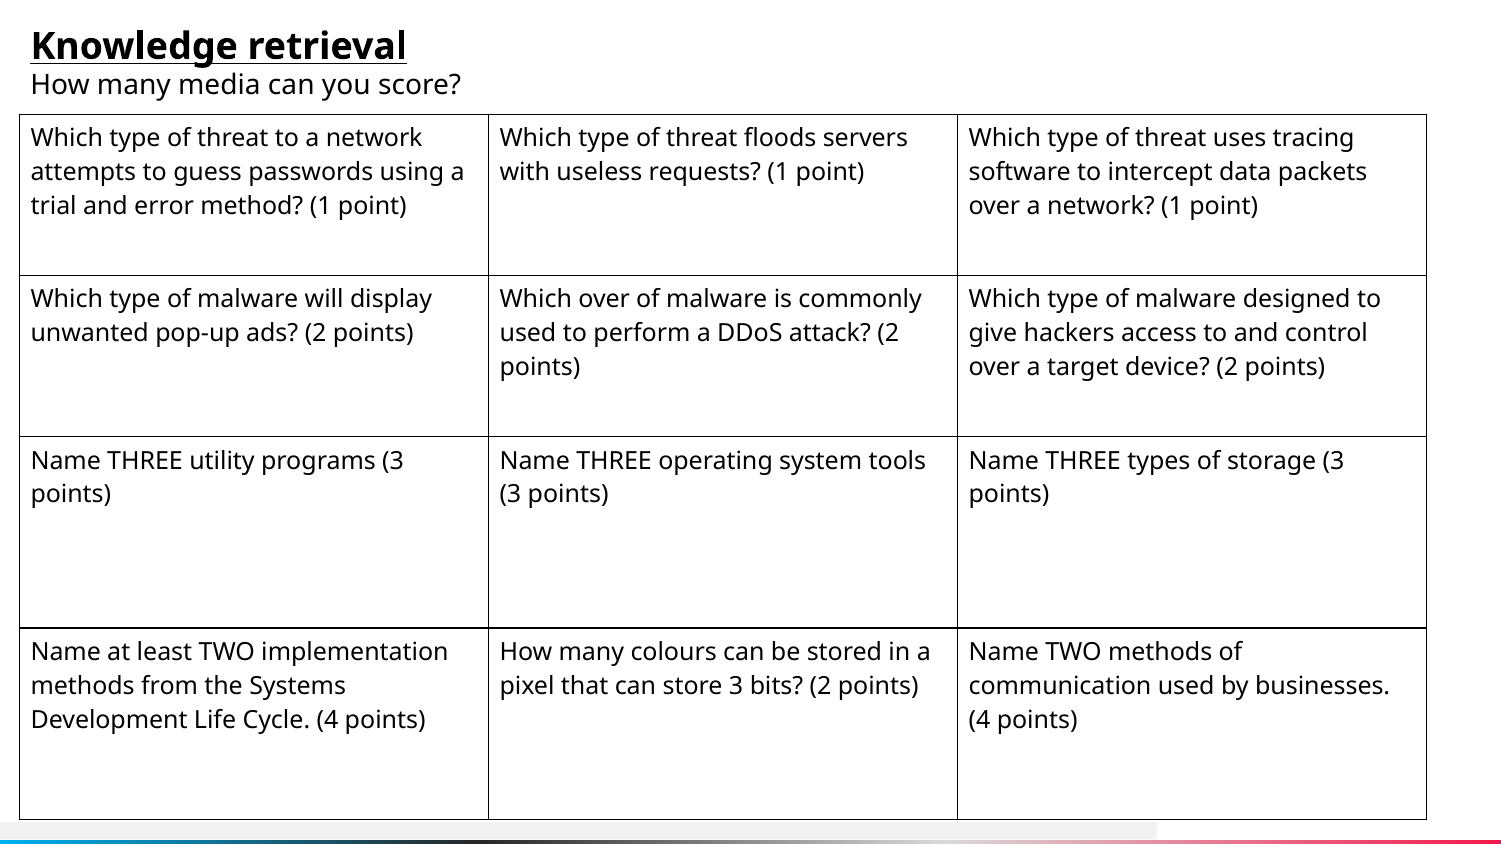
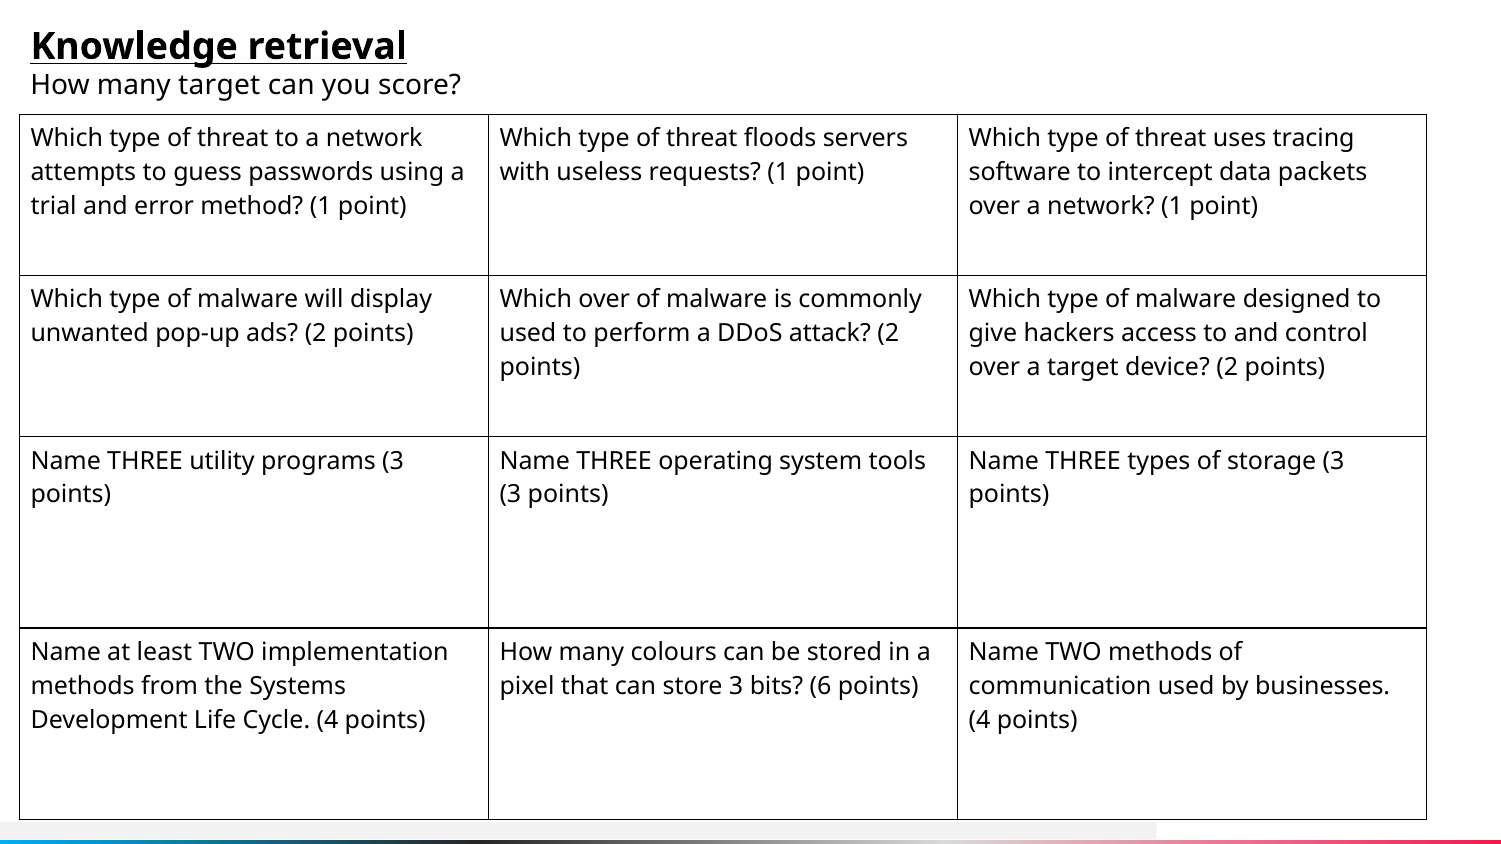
many media: media -> target (219, 85)
bits 2: 2 -> 6 (821, 686)
